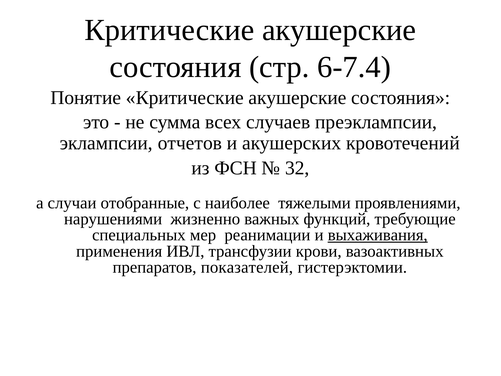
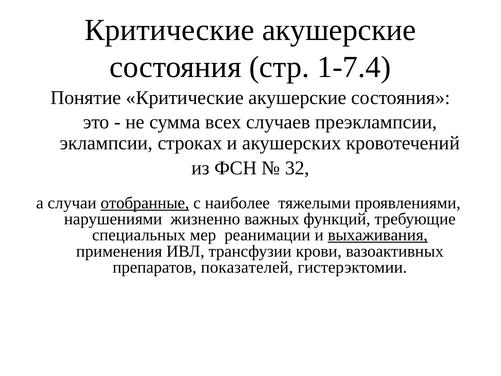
6-7.4: 6-7.4 -> 1-7.4 (354, 67)
отчетов: отчетов -> строках (190, 143)
отобранные underline: none -> present (145, 203)
